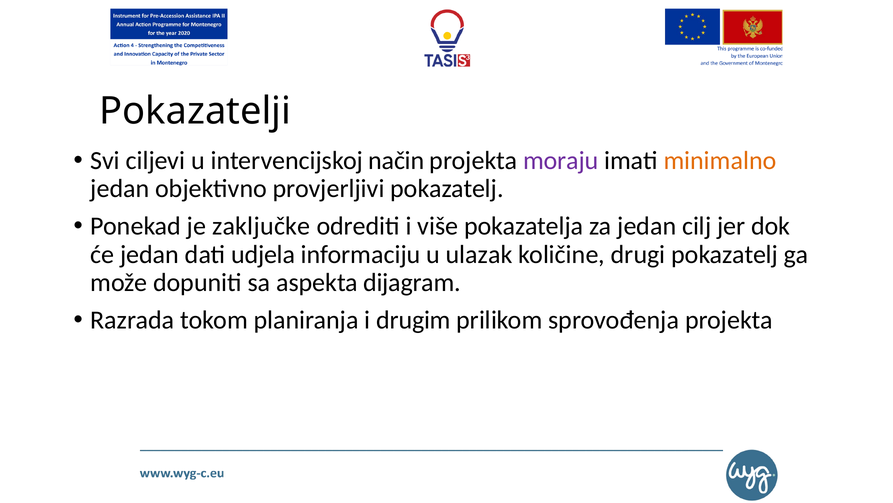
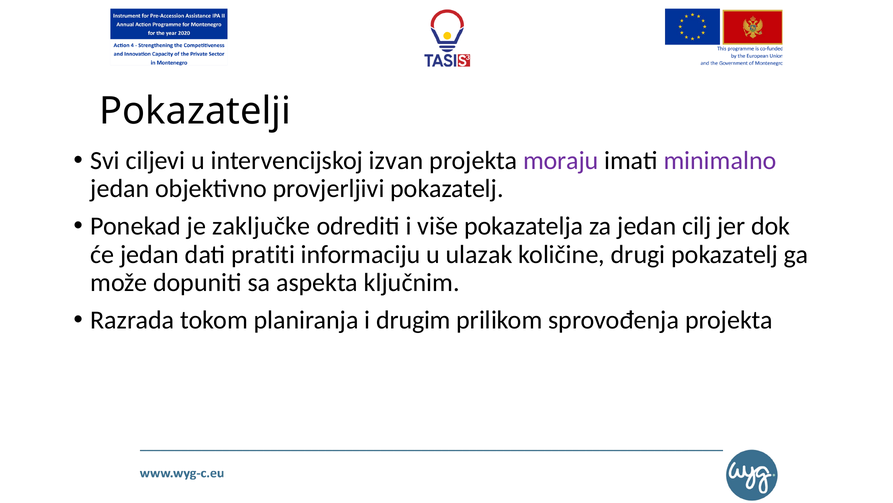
način: način -> izvan (396, 160)
minimalno colour: orange -> purple (720, 160)
udjela: udjela -> pratiti (263, 254)
dijagram: dijagram -> ključnim (412, 282)
